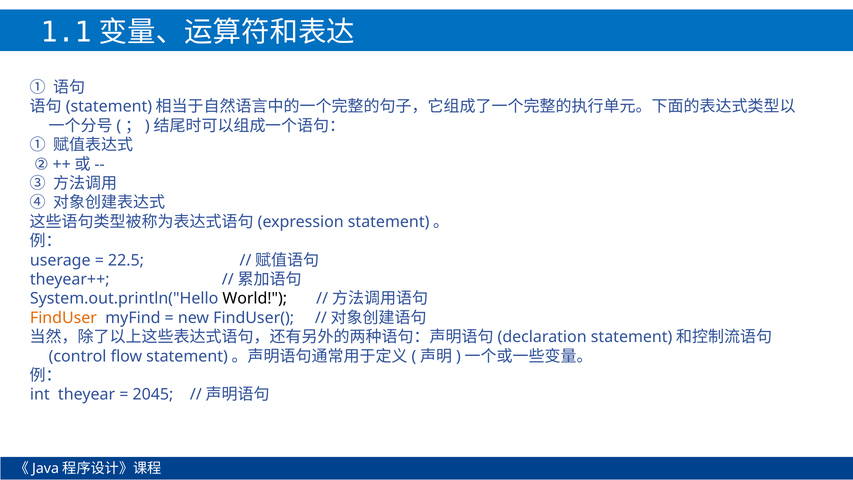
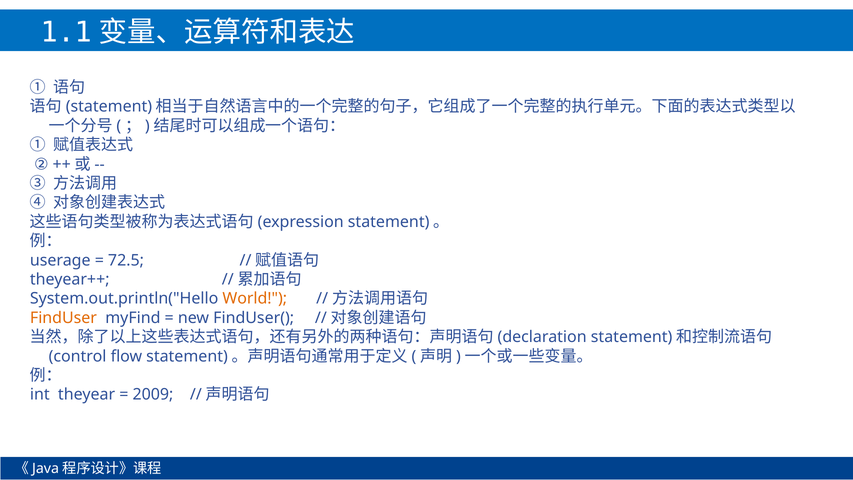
22.5: 22.5 -> 72.5 (126, 260)
World colour: black -> orange (255, 299)
2045: 2045 -> 2009 (153, 394)
